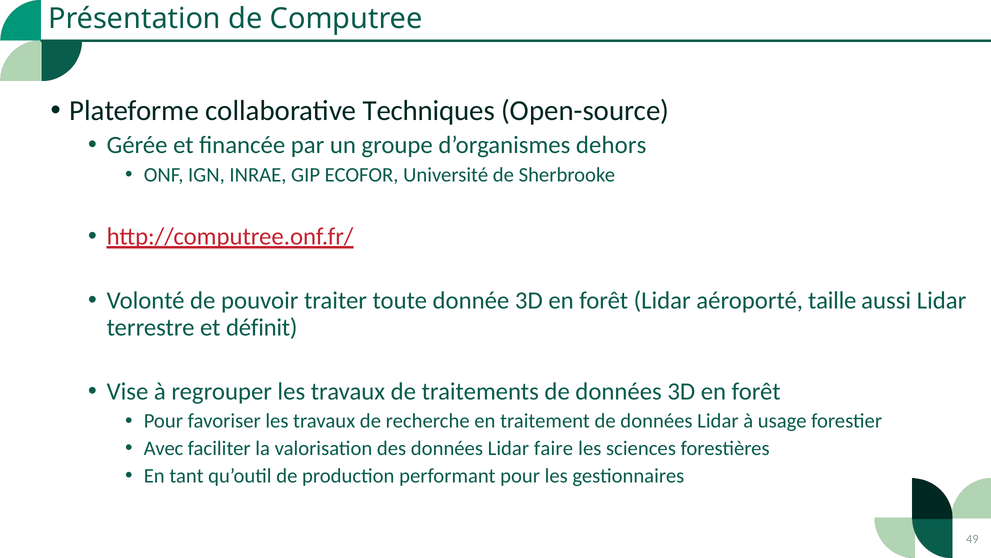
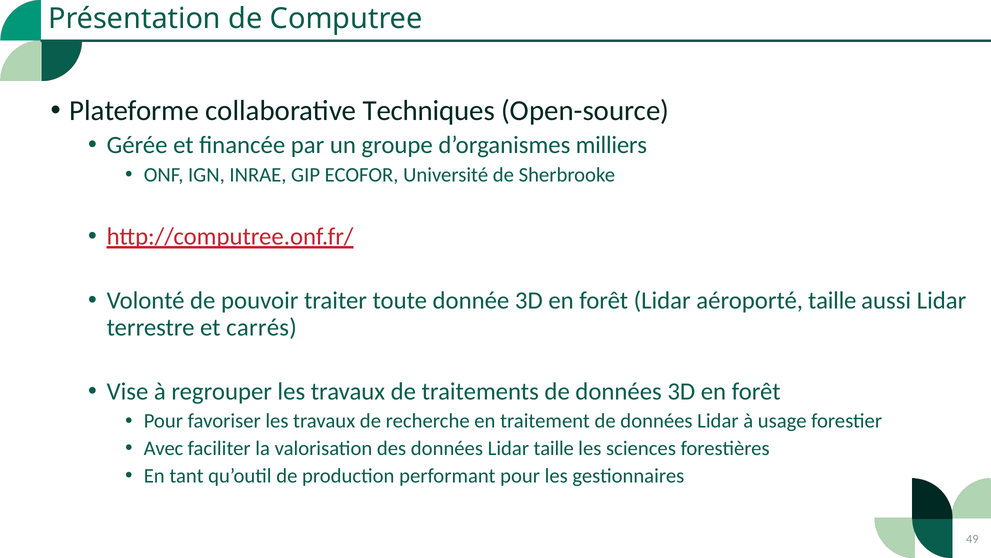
dehors: dehors -> milliers (611, 145)
définit: définit -> carrés (262, 327)
Lidar faire: faire -> taille (554, 448)
